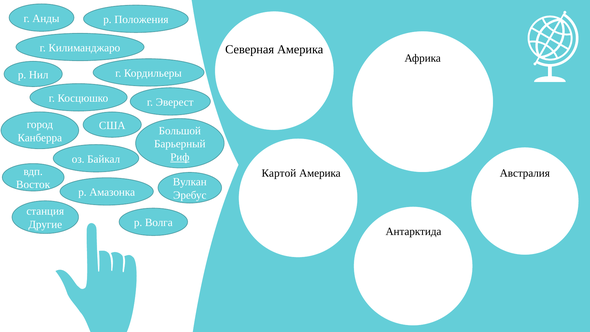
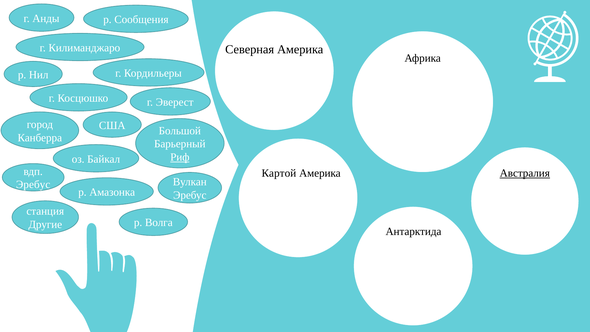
Положения: Положения -> Сообщения (141, 20)
Австралия underline: none -> present (525, 173)
Восток: Восток -> Эребус (33, 185)
